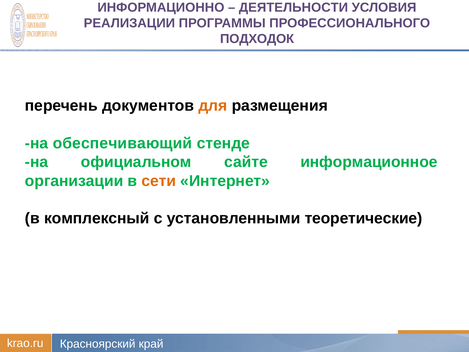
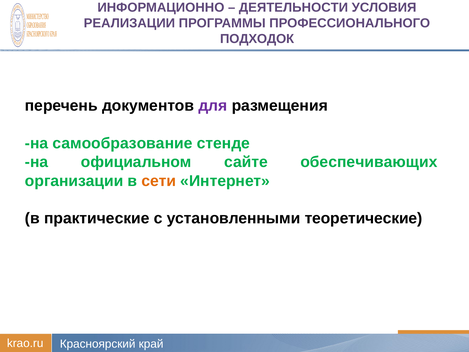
для colour: orange -> purple (213, 106)
обеспечивающий: обеспечивающий -> самообразование (123, 143)
информационное: информационное -> обеспечивающих (369, 162)
комплексный: комплексный -> практические (97, 218)
